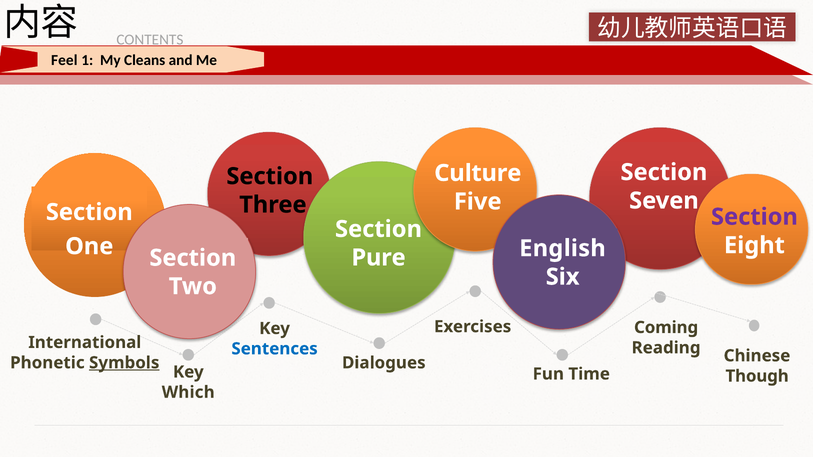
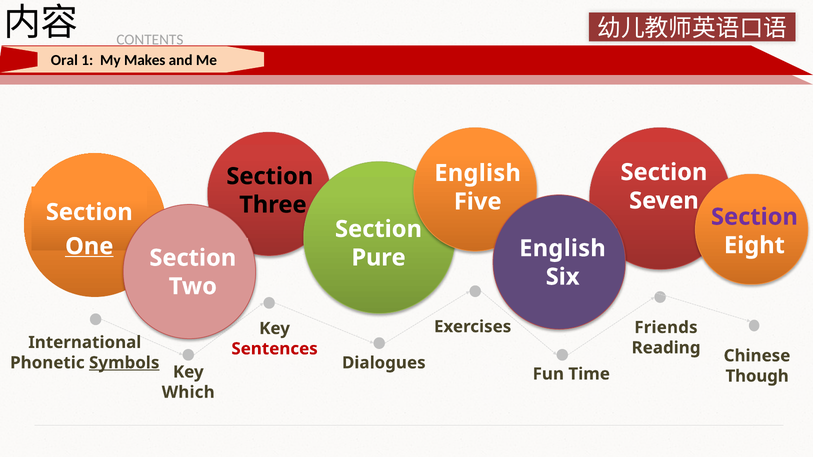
Feel: Feel -> Oral (64, 60)
Cleans: Cleans -> Makes (145, 60)
Culture: Culture -> English (478, 173)
One underline: none -> present (89, 246)
Coming: Coming -> Friends (666, 328)
Sentences colour: blue -> red (275, 349)
